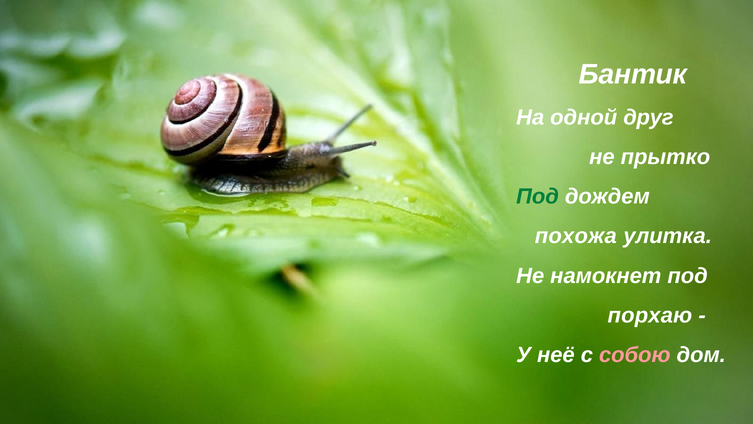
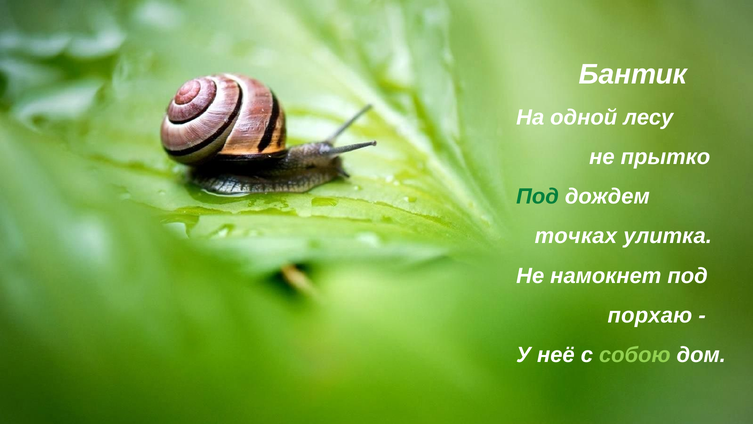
друг: друг -> лесу (648, 117)
похожа: похожа -> точках (576, 236)
собою colour: pink -> light green (635, 355)
